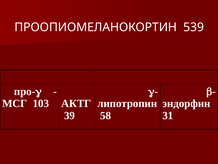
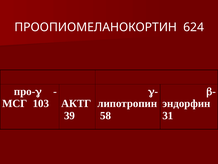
539: 539 -> 624 (194, 27)
